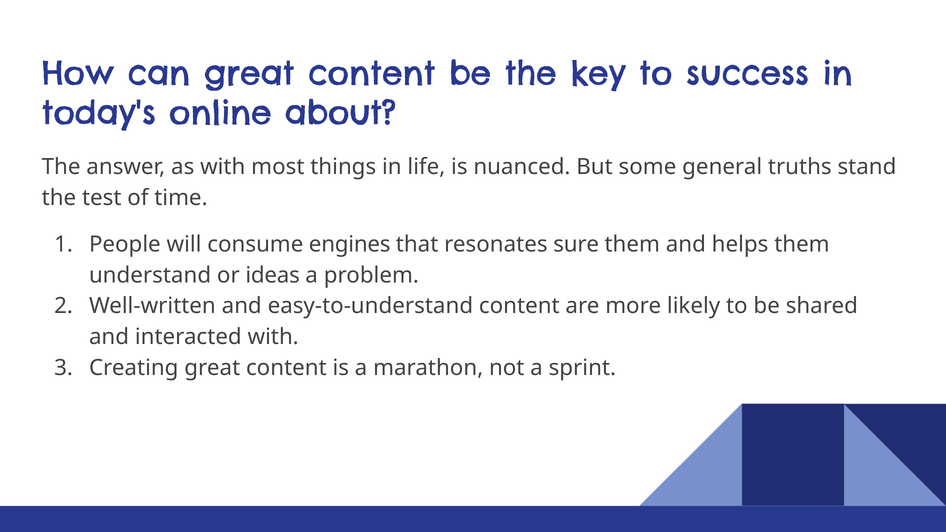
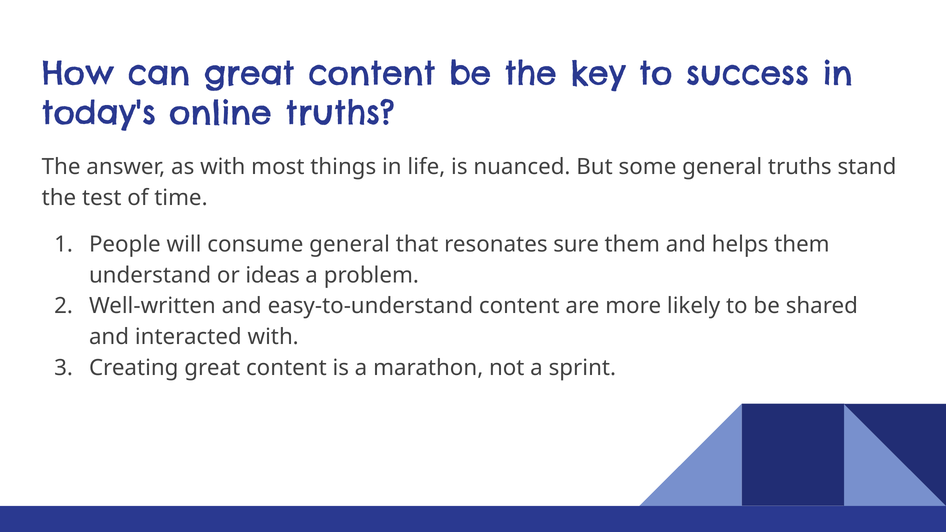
online about: about -> truths (340, 113)
consume engines: engines -> general (350, 244)
